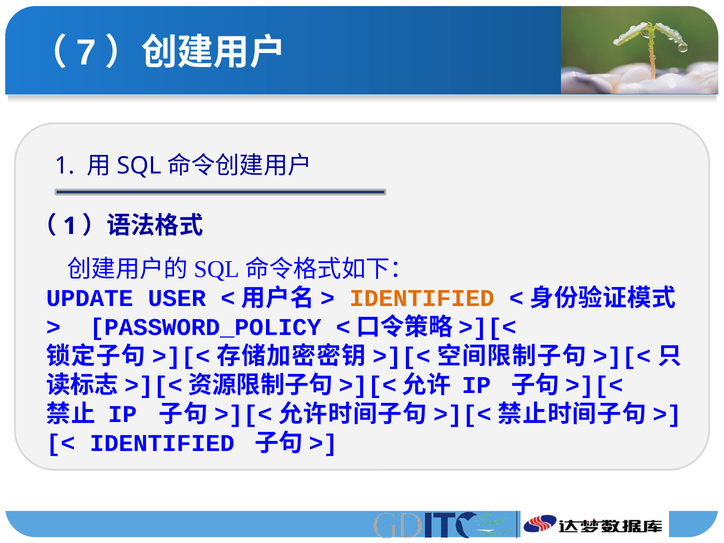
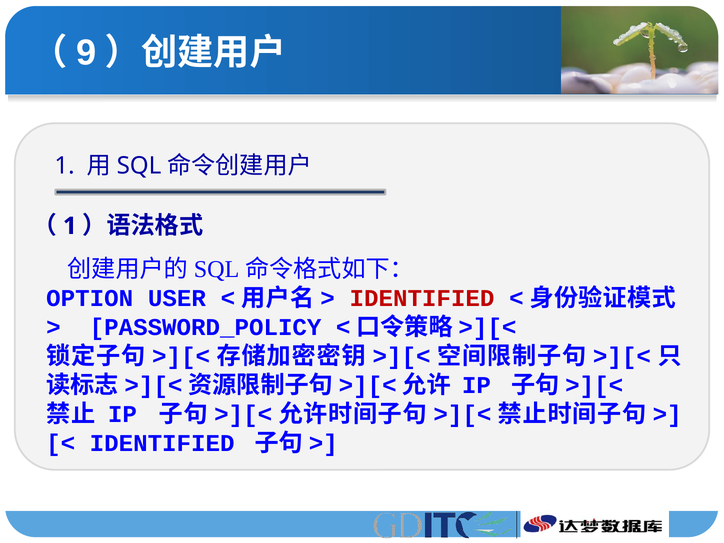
7: 7 -> 9 (86, 53)
UPDATE: UPDATE -> OPTION (90, 298)
IDENTIFIED colour: orange -> red (422, 298)
